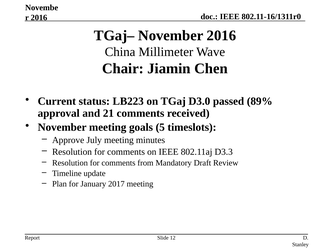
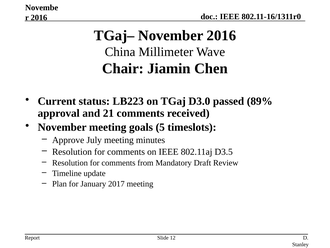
D3.3: D3.3 -> D3.5 (224, 151)
